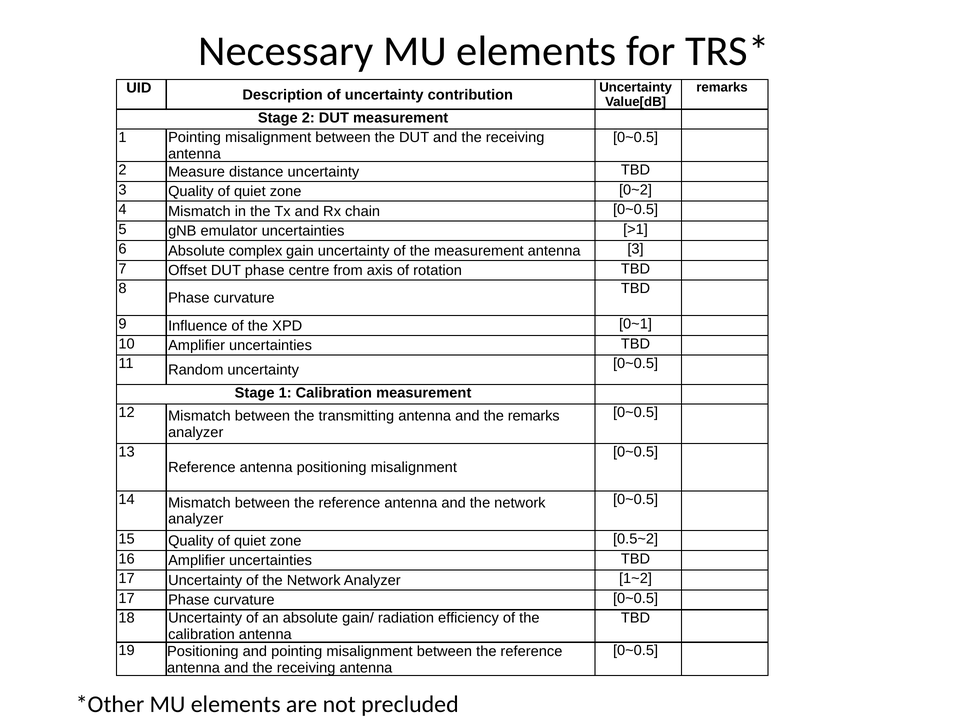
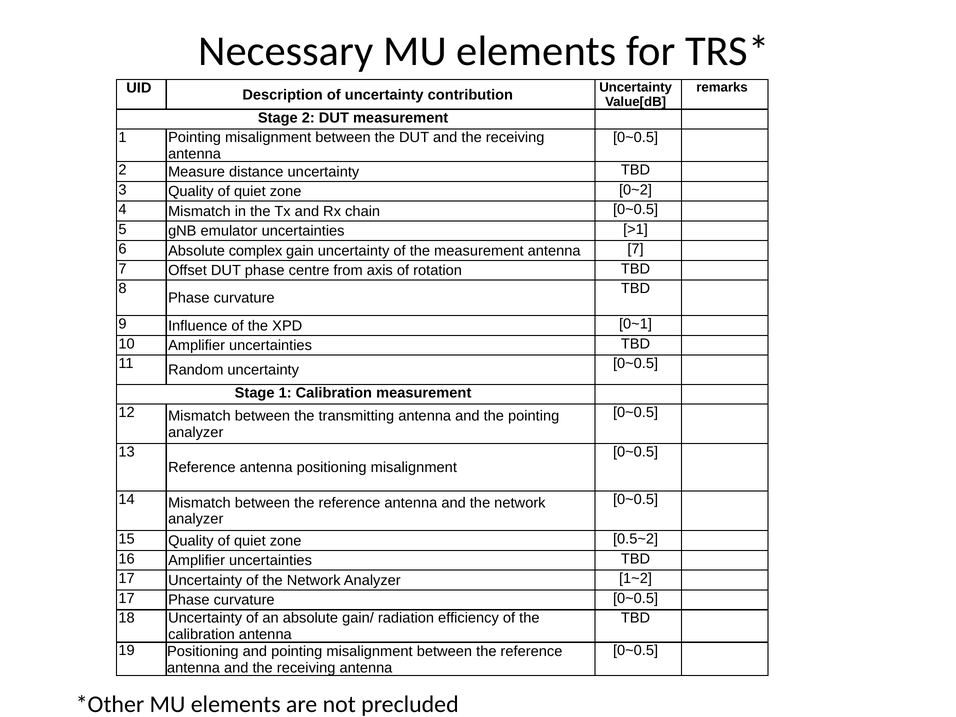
antenna 3: 3 -> 7 (636, 249)
the remarks: remarks -> pointing (534, 416)
